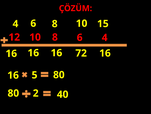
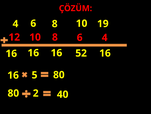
15: 15 -> 19 (103, 24)
72: 72 -> 52 (81, 53)
